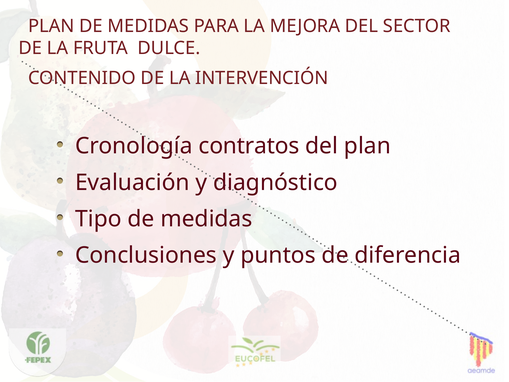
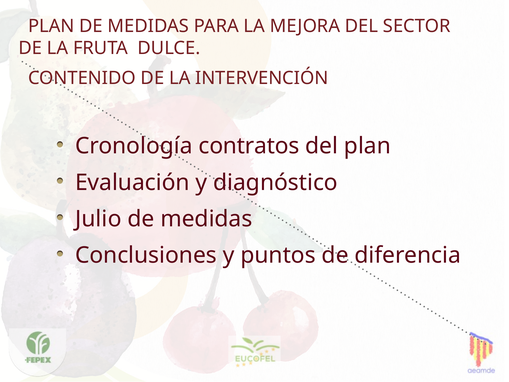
Tipo: Tipo -> Julio (98, 219)
